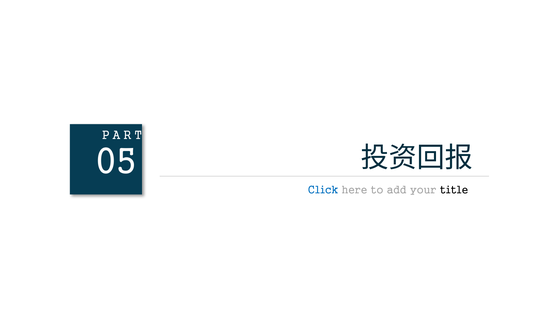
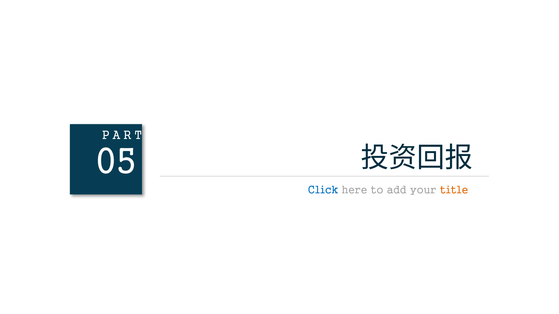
title colour: black -> orange (454, 190)
